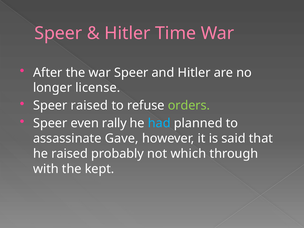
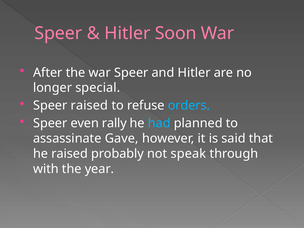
Time: Time -> Soon (176, 33)
license: license -> special (98, 88)
orders colour: light green -> light blue (189, 106)
which: which -> speak (188, 154)
kept: kept -> year (99, 169)
